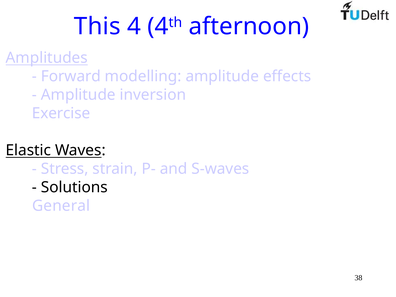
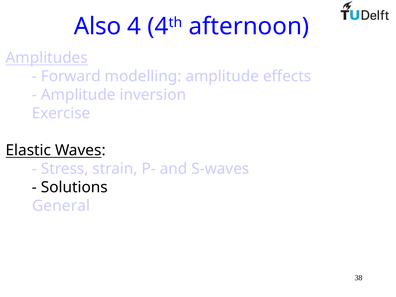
This: This -> Also (98, 26)
